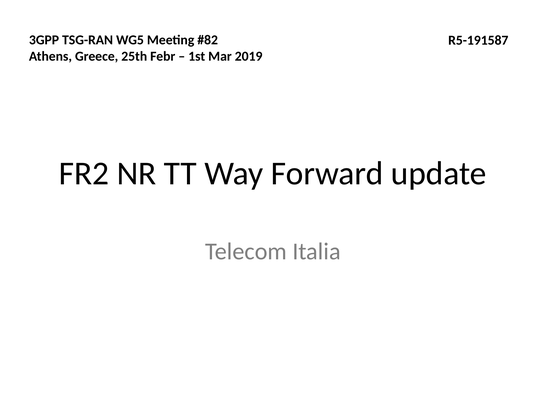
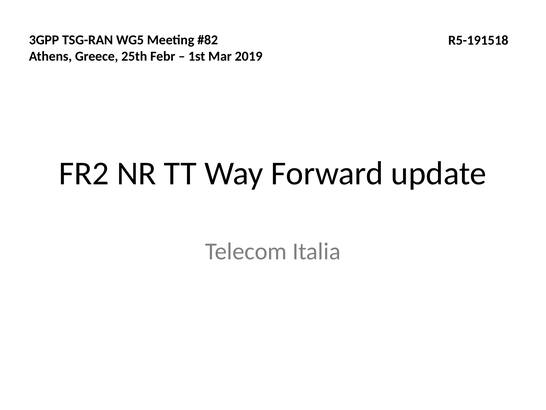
R5-191587: R5-191587 -> R5-191518 (478, 40)
